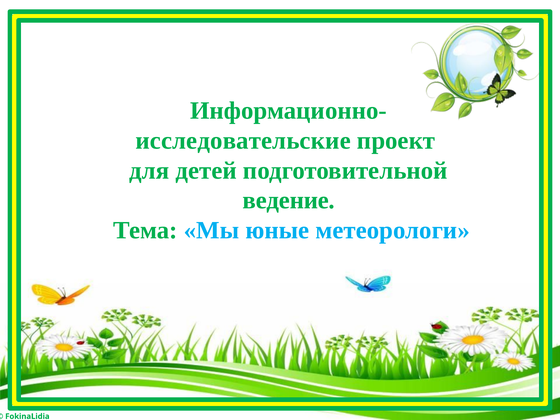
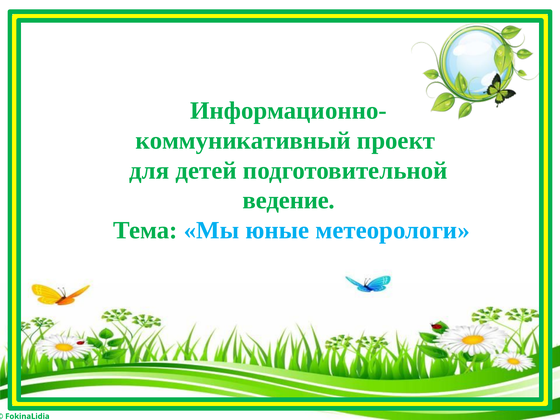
исследовательские: исследовательские -> коммуникативный (243, 141)
